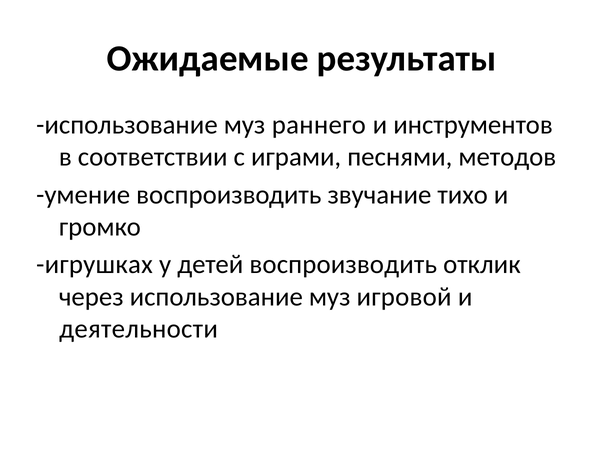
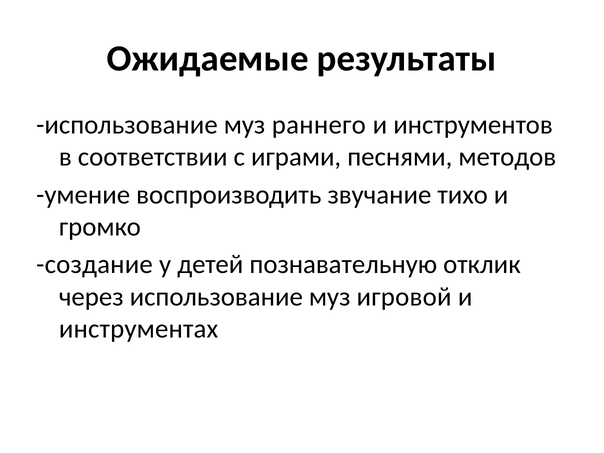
игрушках: игрушках -> создание (95, 265)
детей воспроизводить: воспроизводить -> познавательную (343, 265)
деятельности: деятельности -> инструментах (139, 329)
